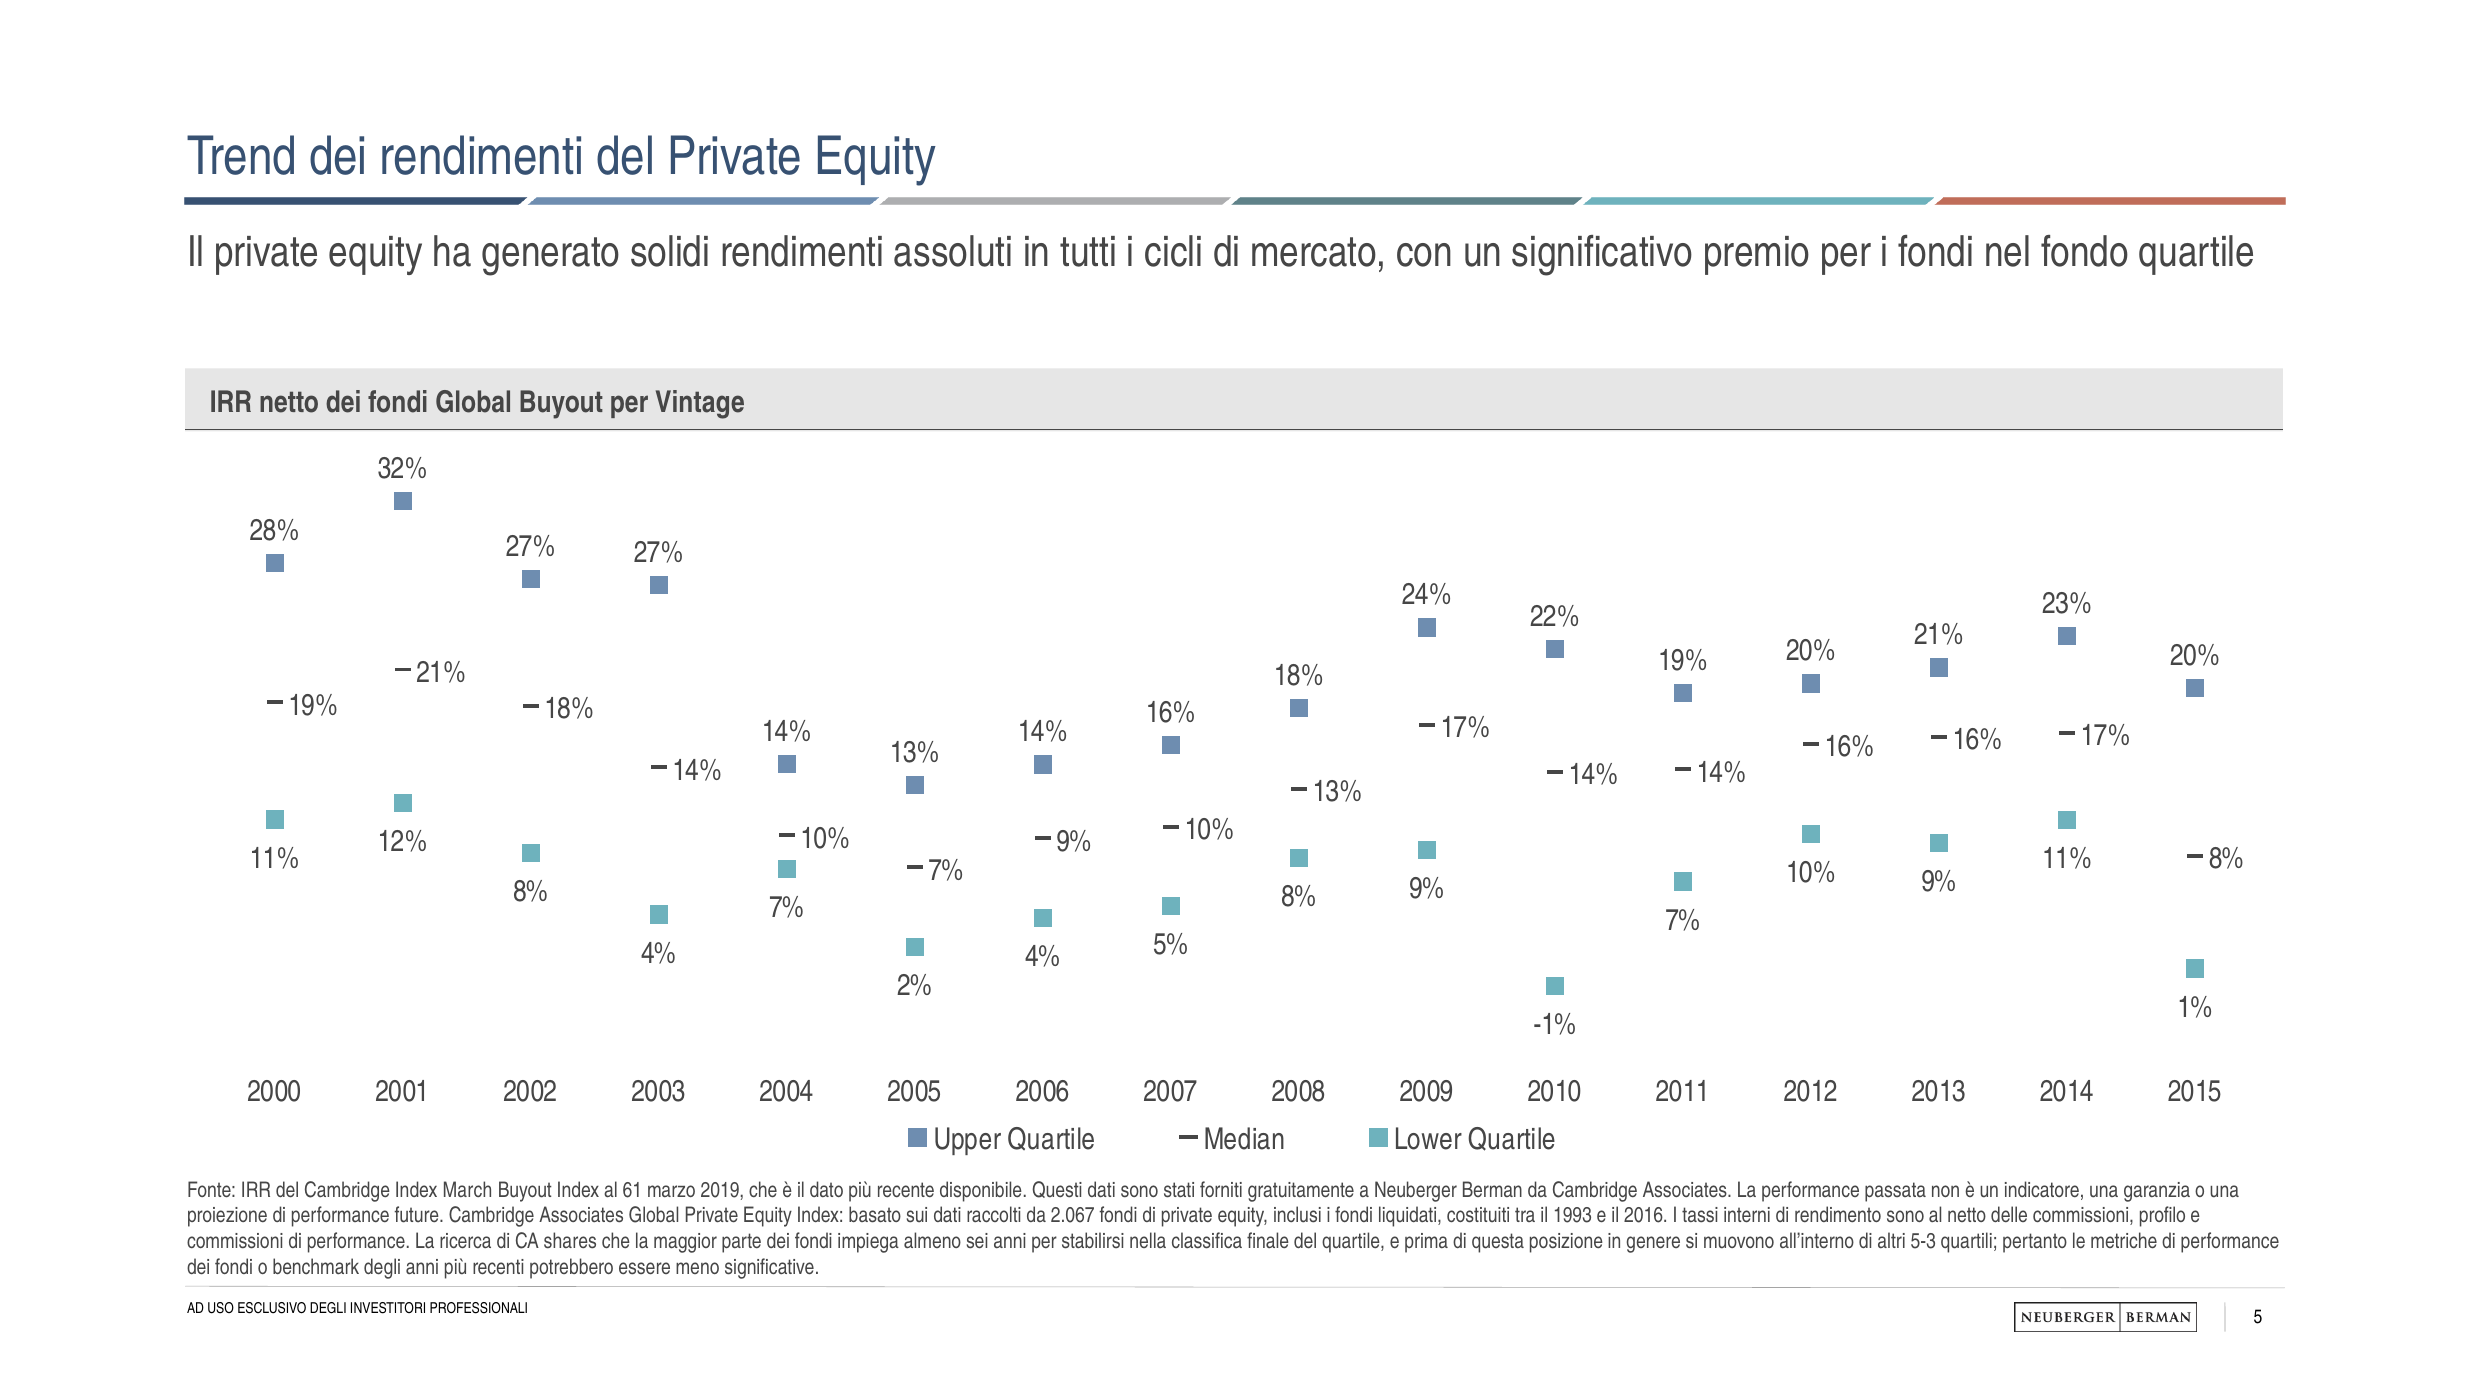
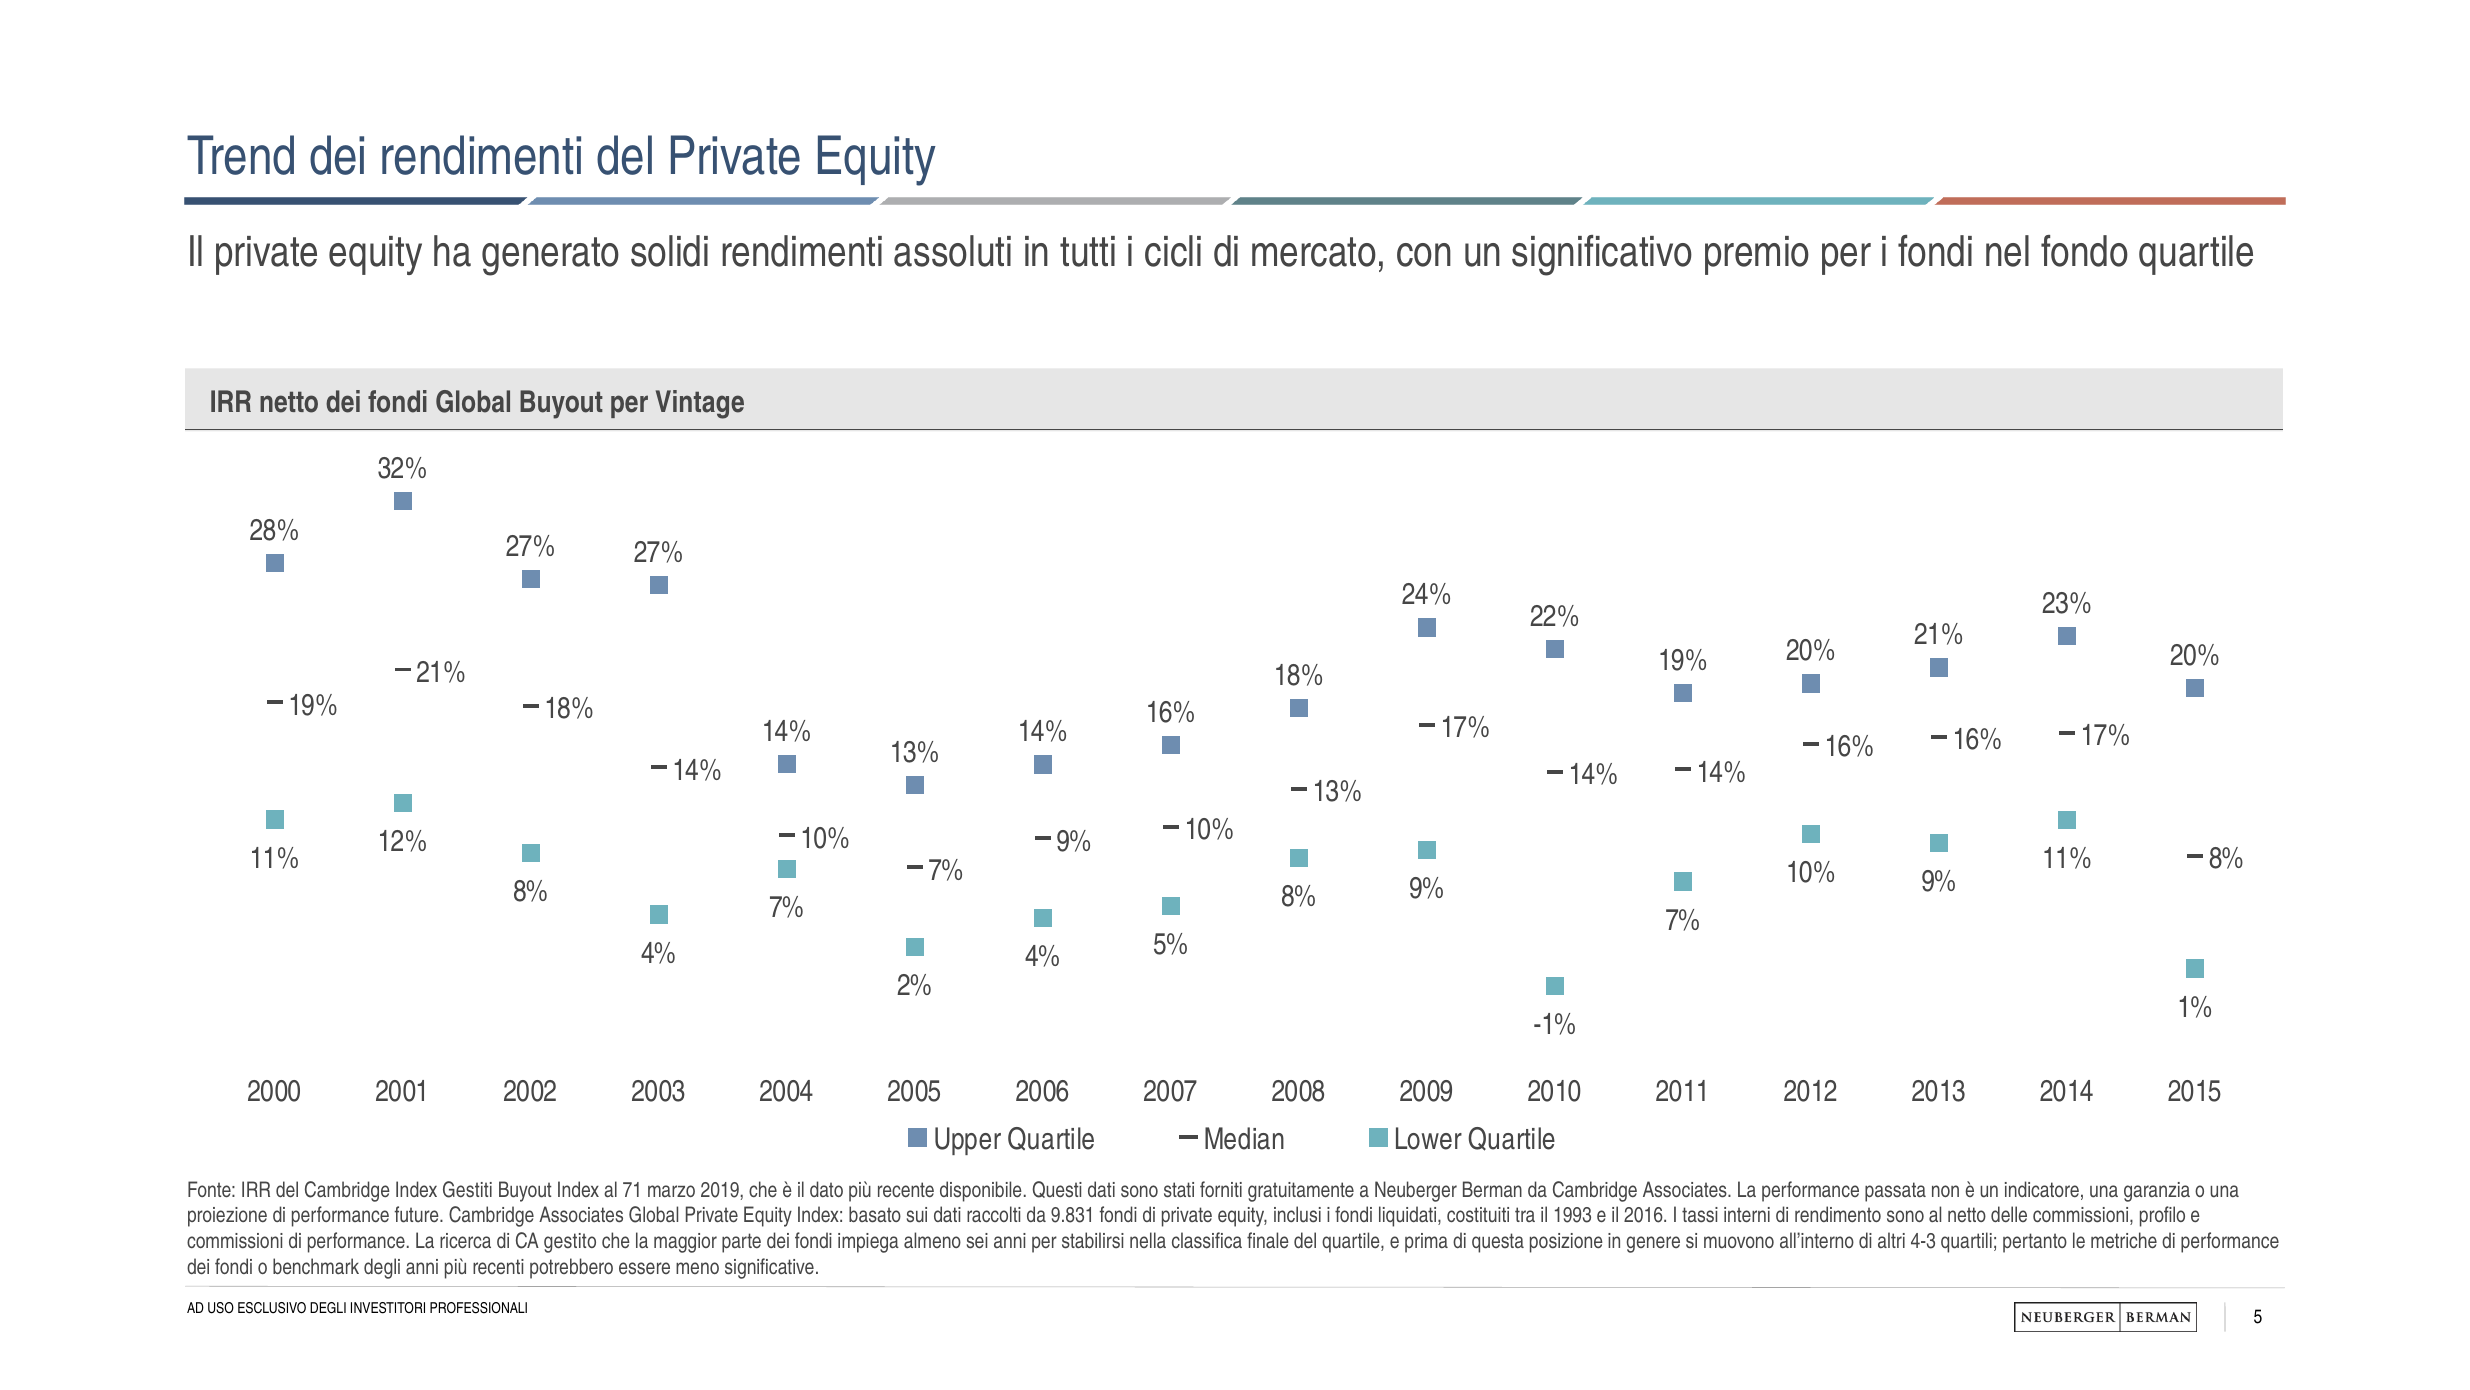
March: March -> Gestiti (468, 1190)
61: 61 -> 71 (632, 1190)
2.067: 2.067 -> 9.831 (1073, 1215)
shares: shares -> gestito (570, 1241)
5-3: 5-3 -> 4-3 (1923, 1241)
